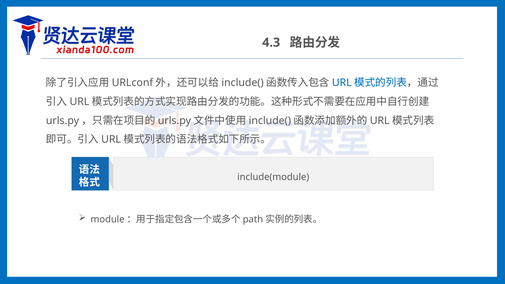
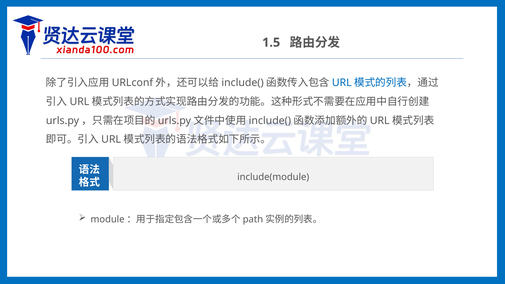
4.3: 4.3 -> 1.5 (271, 43)
